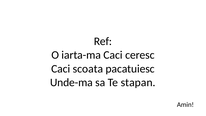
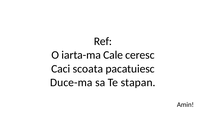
iarta-ma Caci: Caci -> Cale (113, 55)
Unde-ma: Unde-ma -> Duce-ma (71, 82)
